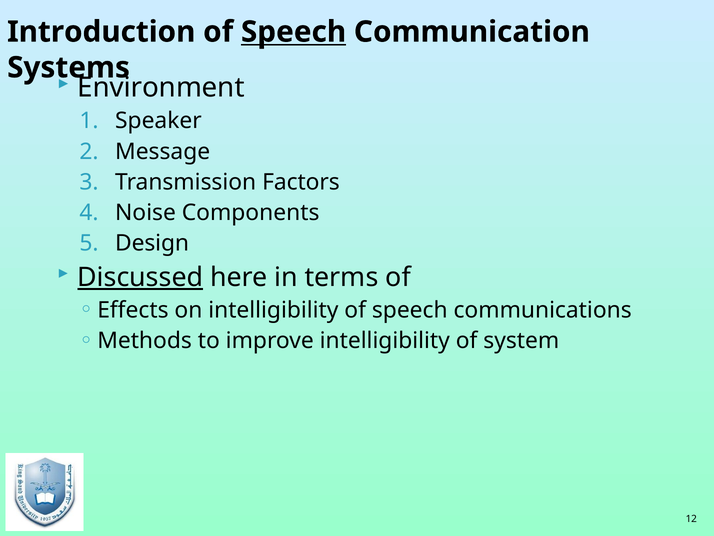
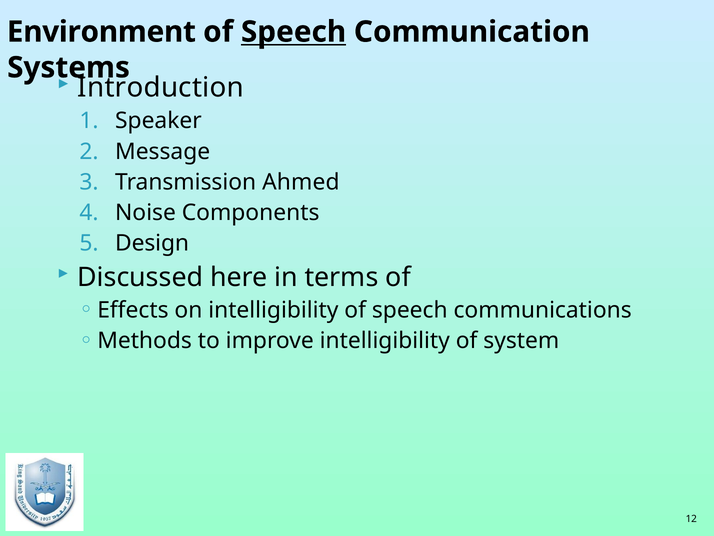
Introduction: Introduction -> Environment (101, 32)
Environment: Environment -> Introduction (161, 88)
Factors: Factors -> Ahmed (301, 182)
Discussed underline: present -> none (140, 277)
